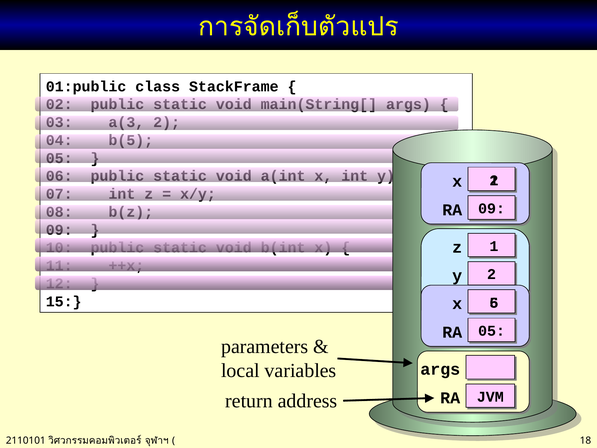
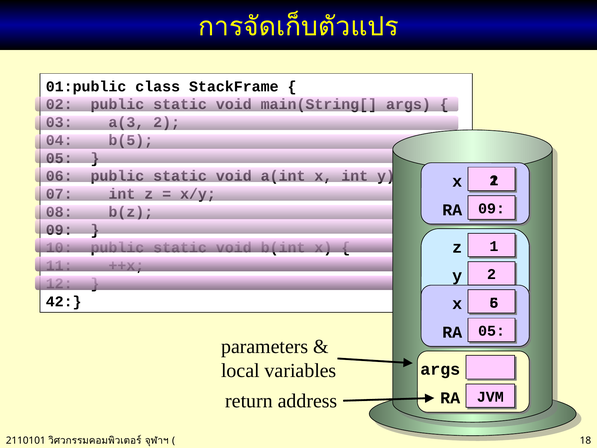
15: 15 -> 42 (64, 301)
